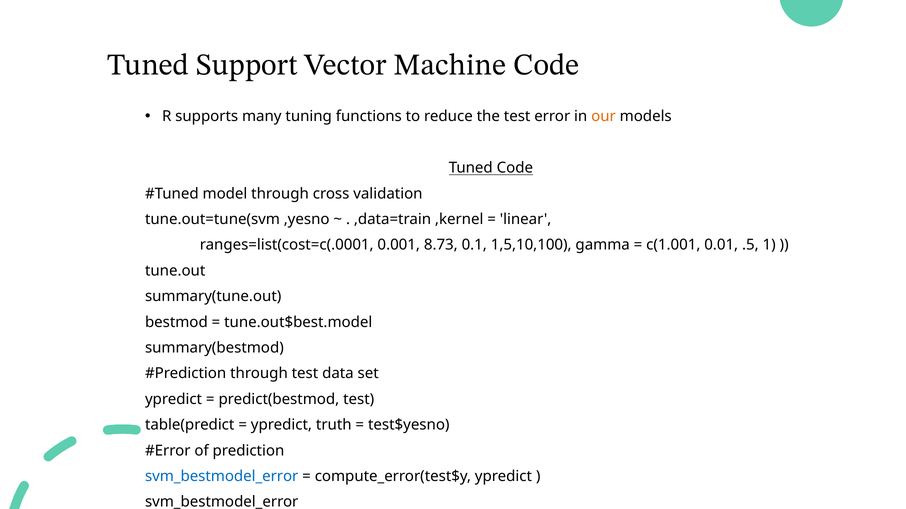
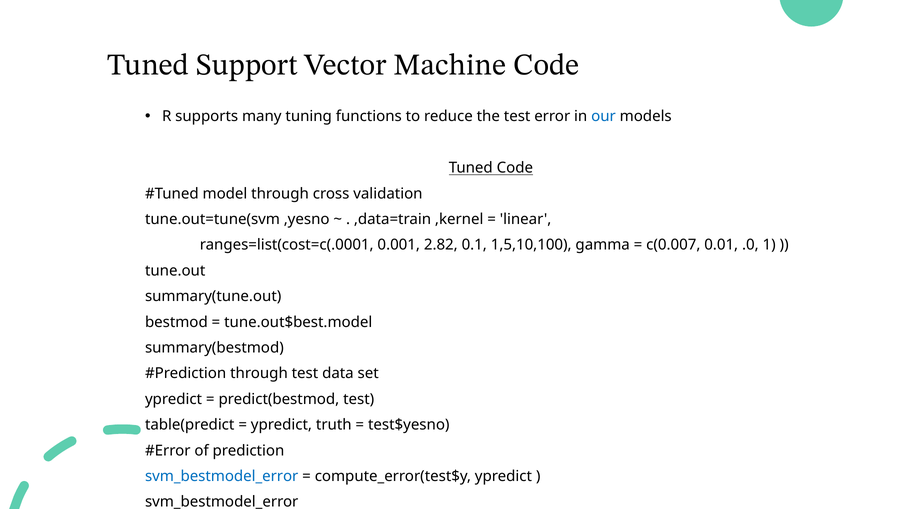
our colour: orange -> blue (603, 117)
8.73: 8.73 -> 2.82 (441, 245)
c(1.001: c(1.001 -> c(0.007 (673, 245)
.5: .5 -> .0 (750, 245)
